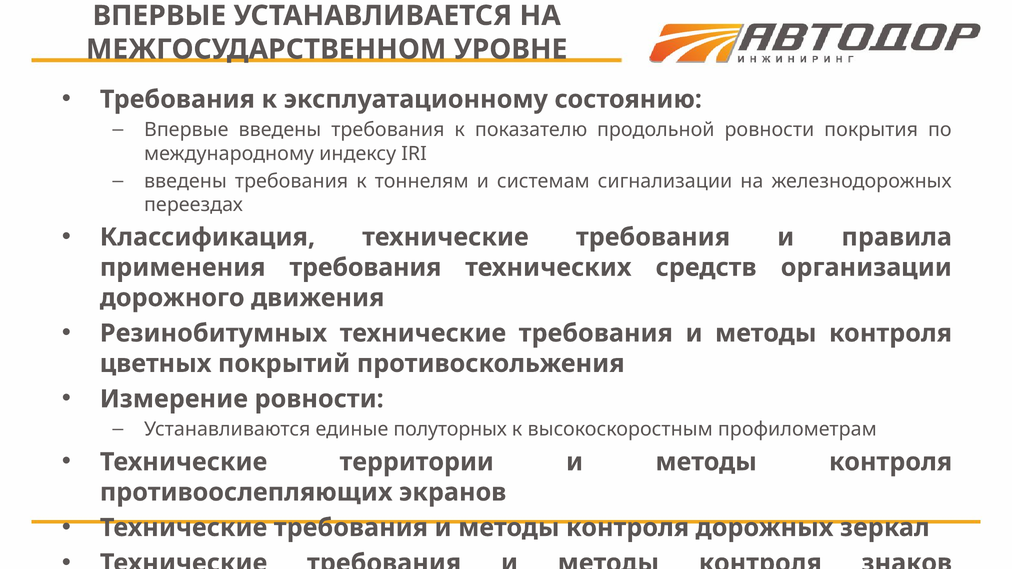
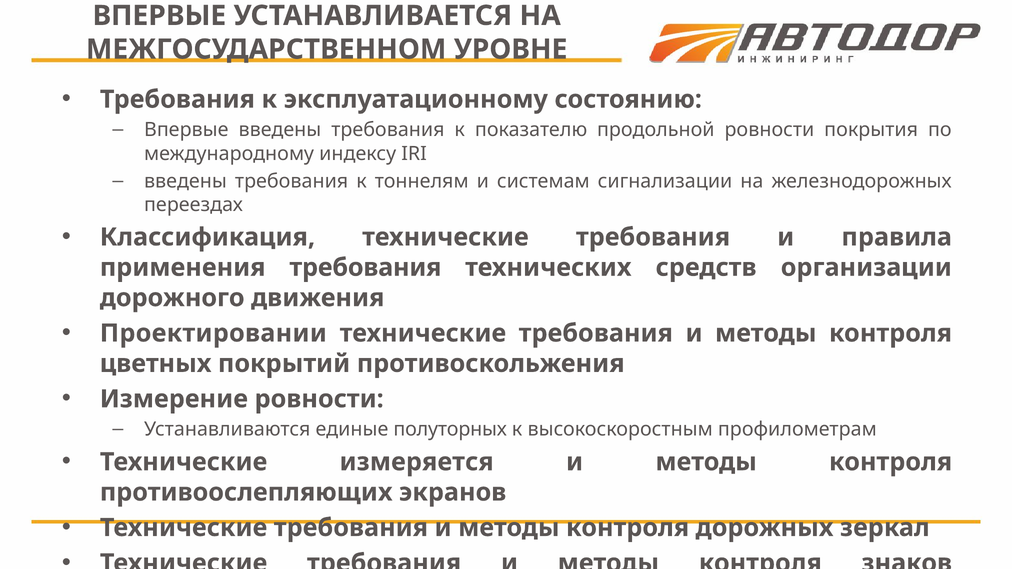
Резинобитумных: Резинобитумных -> Проектировании (213, 333)
территории: территории -> измеряется (417, 462)
